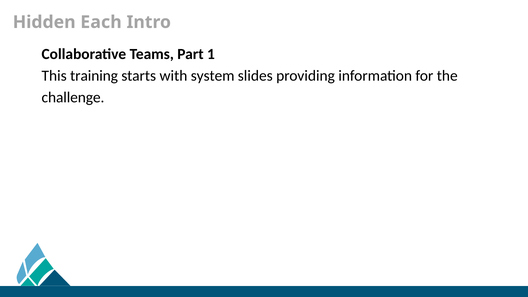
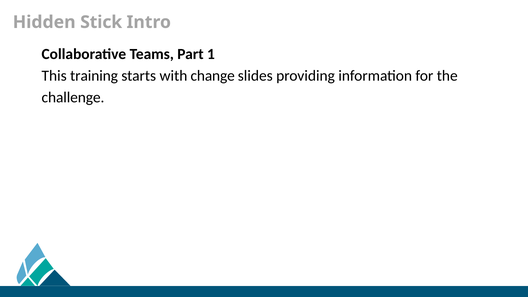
Each: Each -> Stick (101, 22)
system: system -> change (213, 76)
